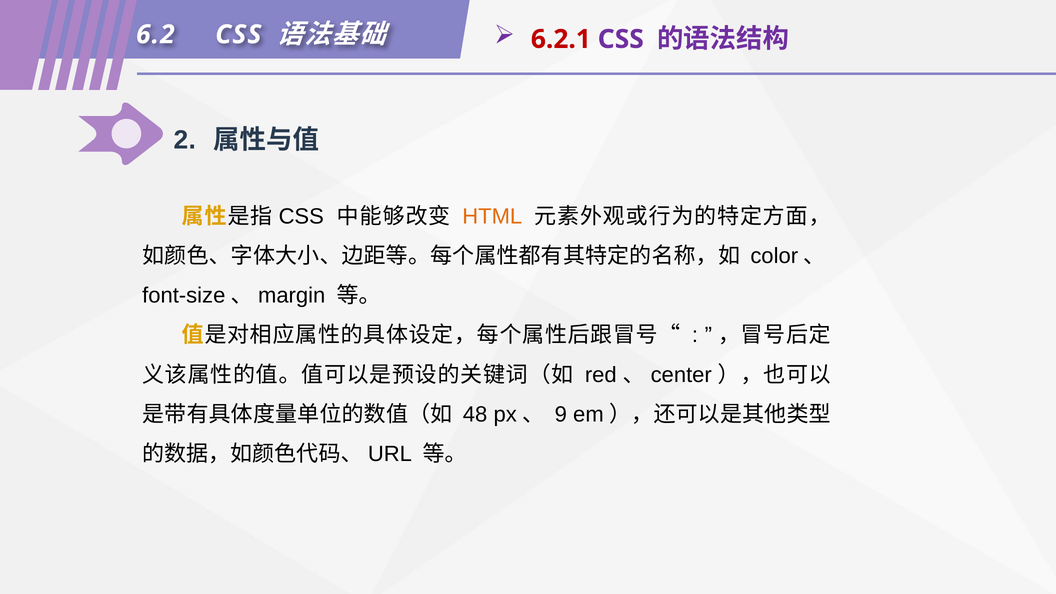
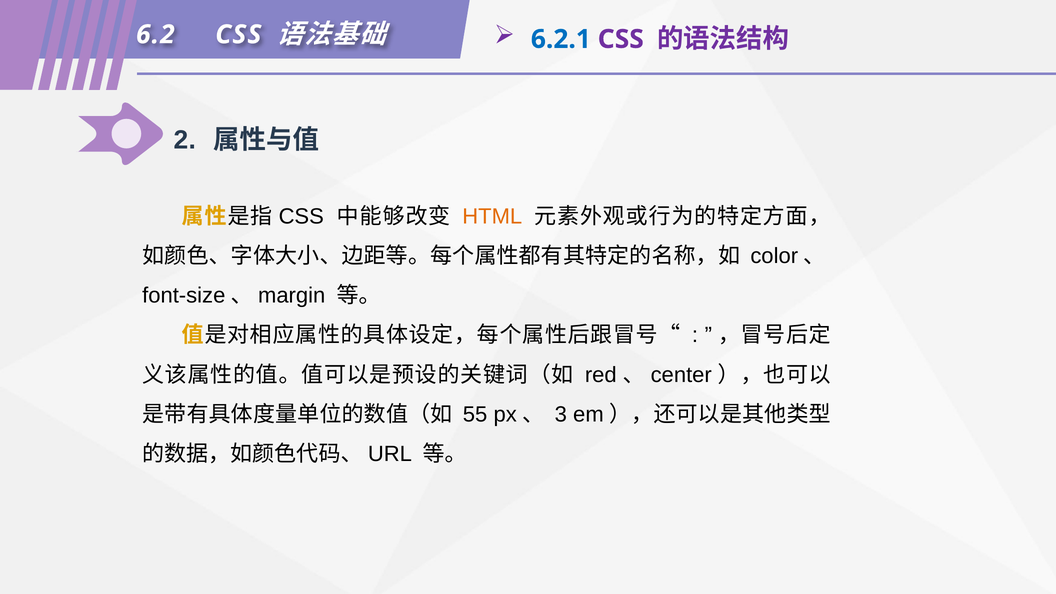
6.2.1 colour: red -> blue (561, 39)
48: 48 -> 55 (475, 414)
9: 9 -> 3 (561, 414)
